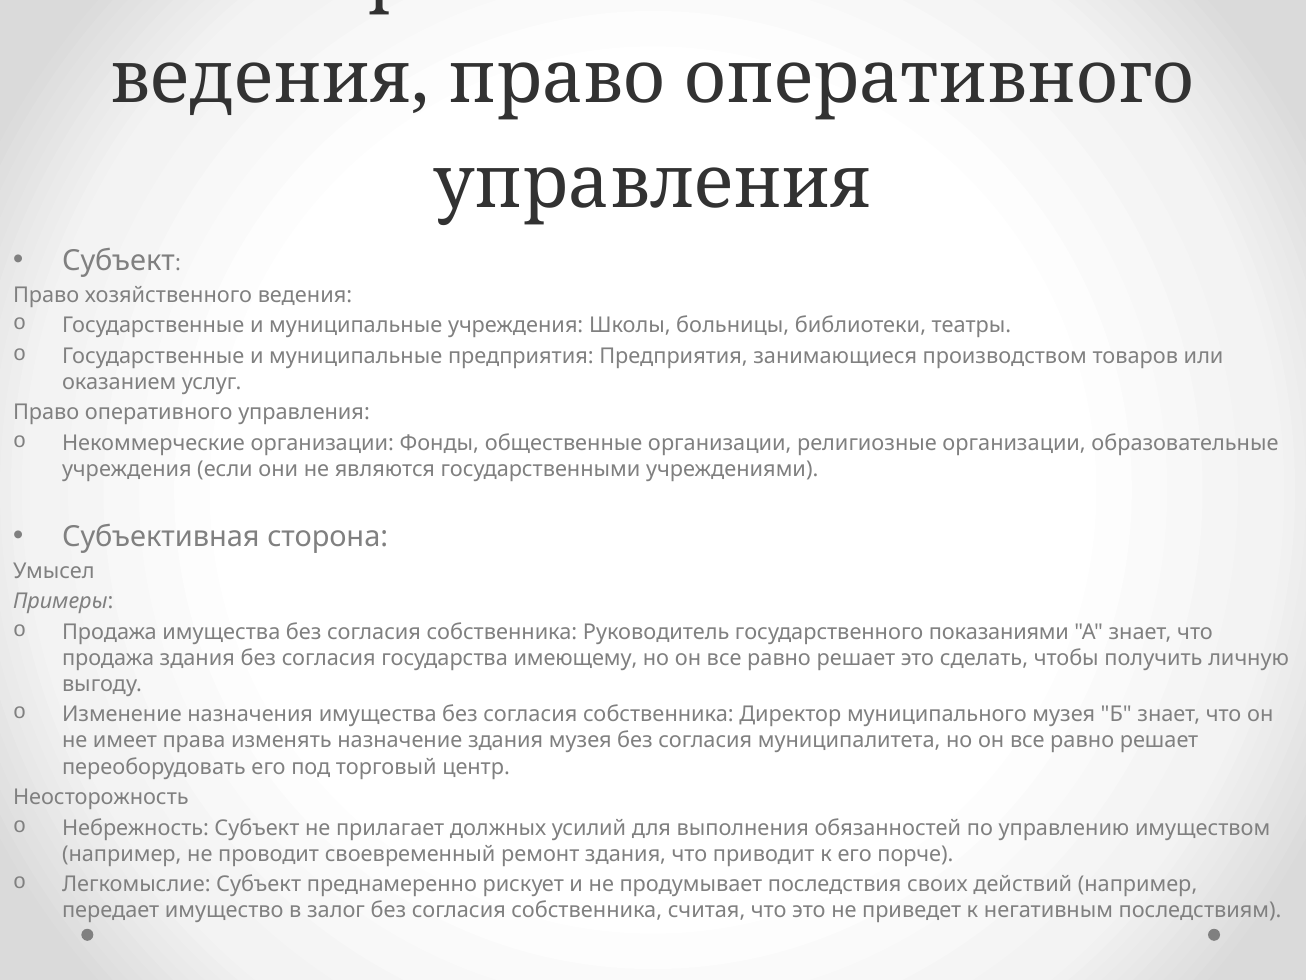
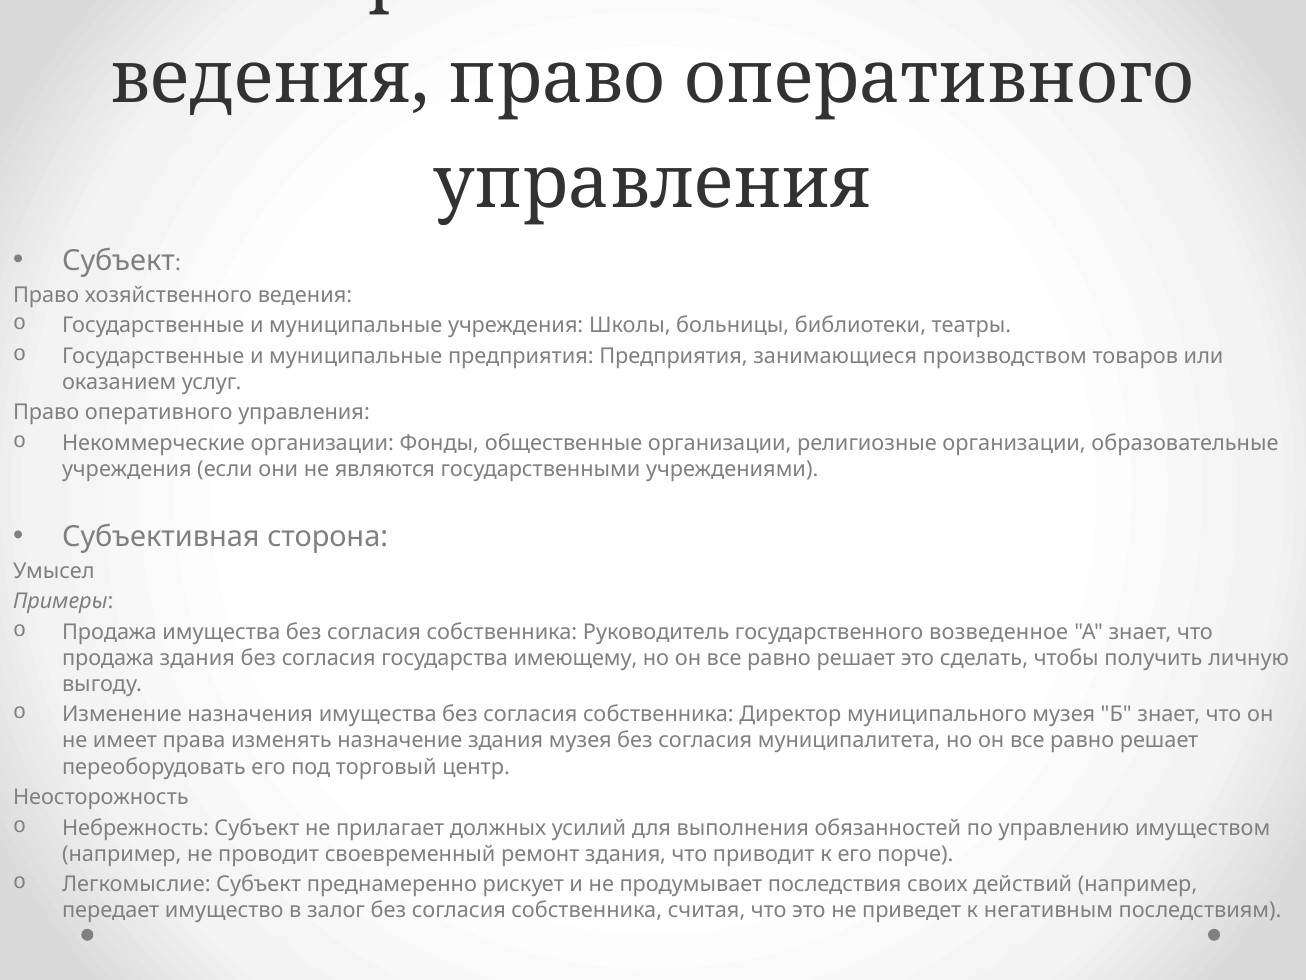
показаниями: показаниями -> возведенное (999, 632)
